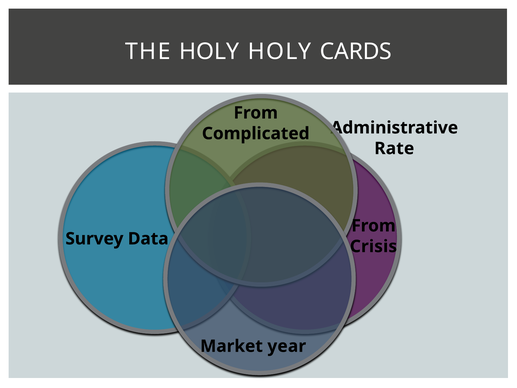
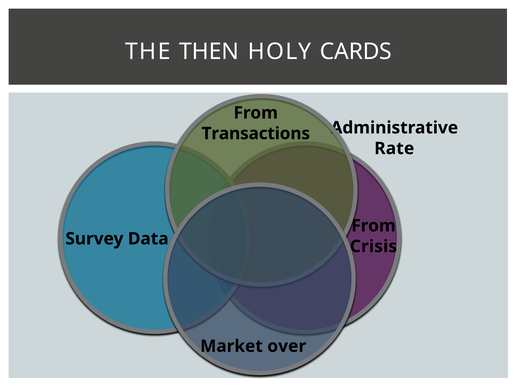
THE HOLY: HOLY -> THEN (209, 52)
Complicated: Complicated -> Transactions (256, 133)
year: year -> over (287, 346)
